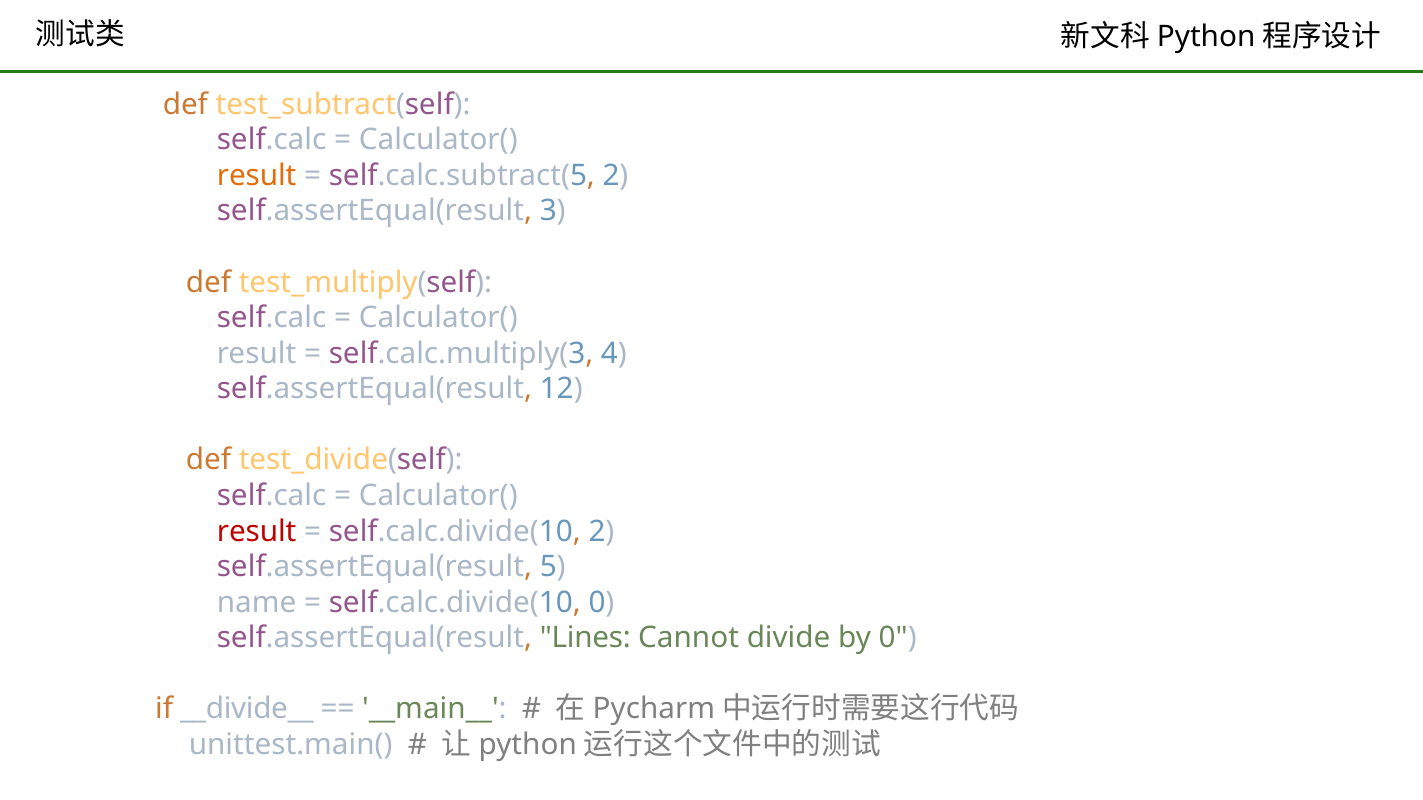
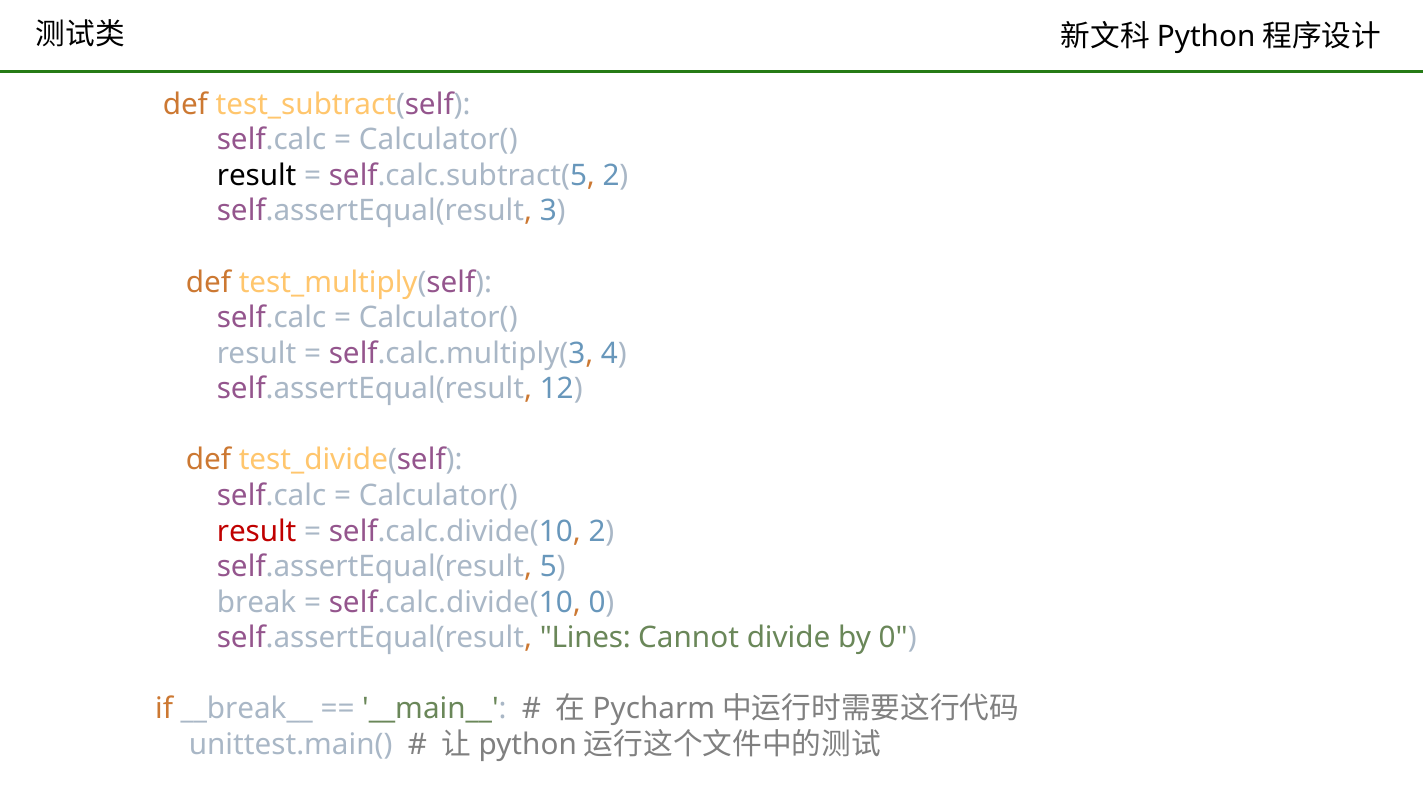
result colour: orange -> black (257, 176)
name: name -> break (257, 603)
__divide__: __divide__ -> __break__ (247, 709)
